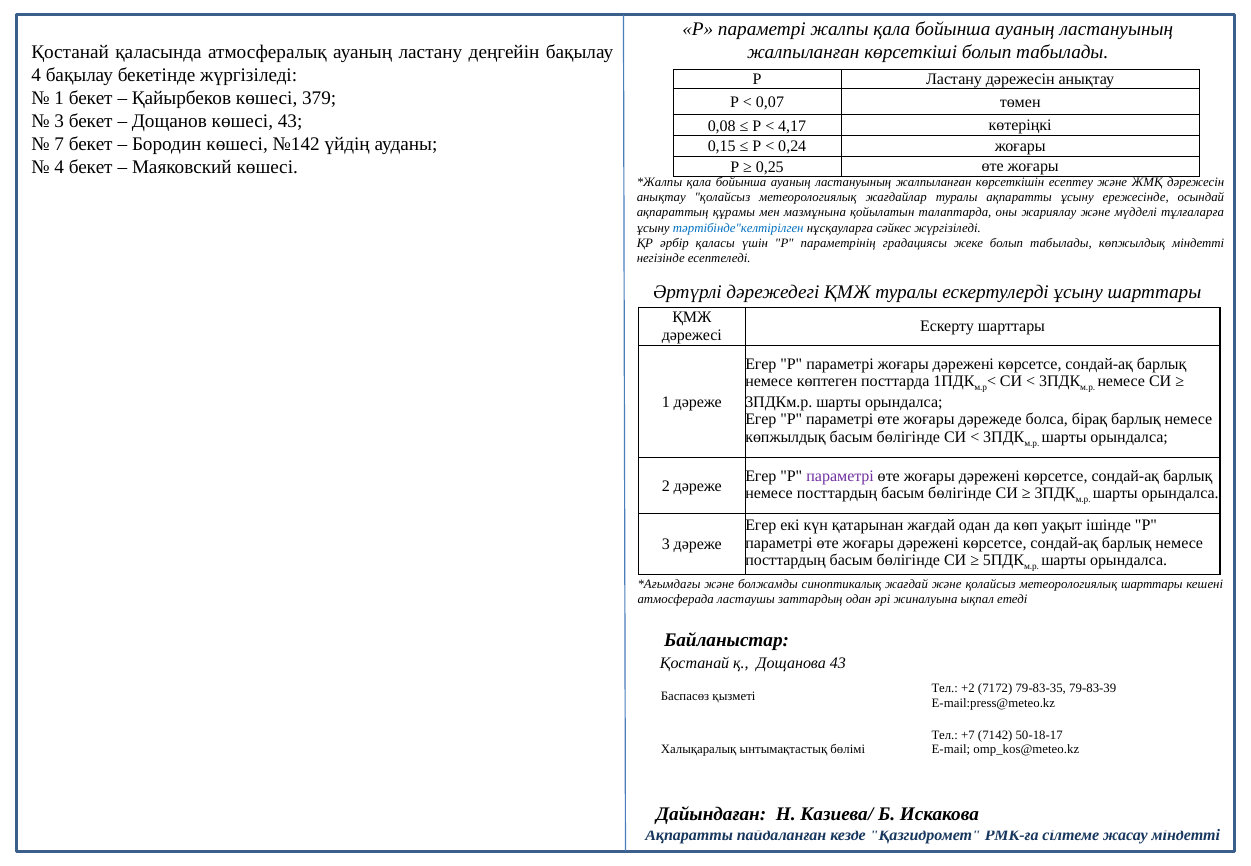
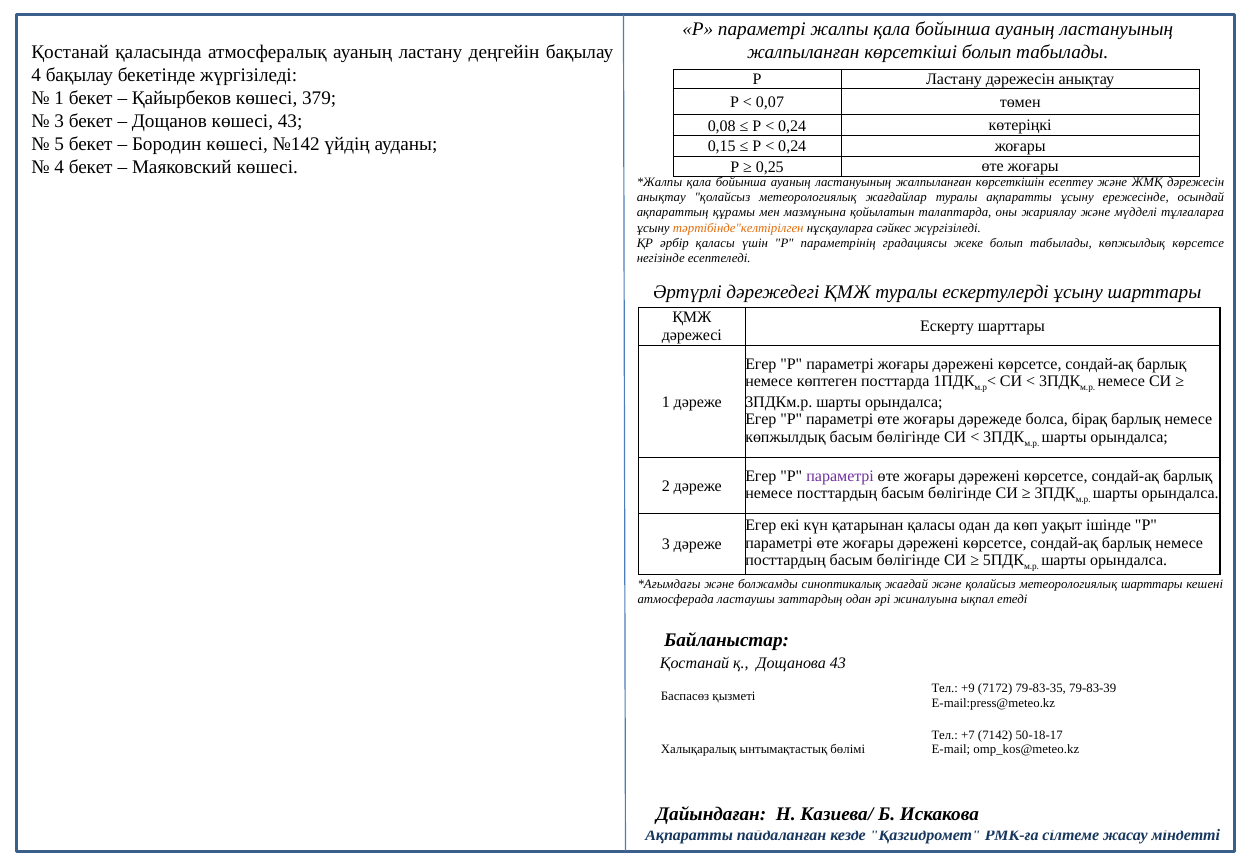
4,17: 4,17 -> 0,24 (792, 126)
7: 7 -> 5 (59, 144)
тәртібінде"келтірілген colour: blue -> orange (738, 228)
көпжылдық міндетті: міндетті -> көрсетсе (1198, 243)
қатарынан жағдай: жағдай -> қаласы (931, 525)
+2: +2 -> +9 (968, 689)
